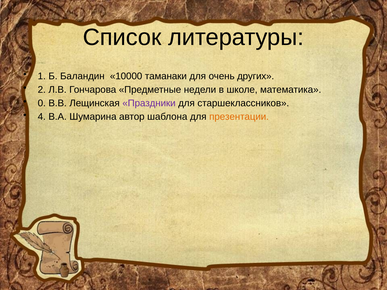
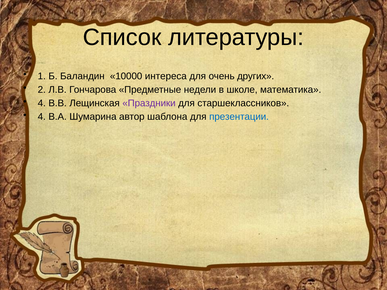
таманаки: таманаки -> интереса (166, 76)
0: 0 -> 4 (42, 103)
презентации colour: orange -> blue (239, 117)
